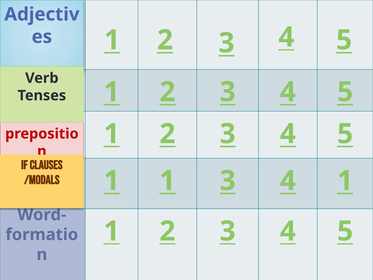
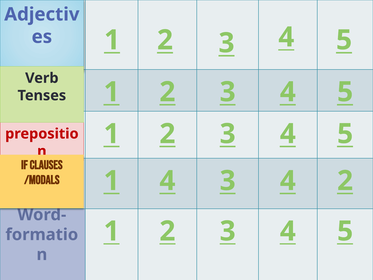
1: 1 -> 4 (167, 181)
4 1: 1 -> 2 (345, 181)
